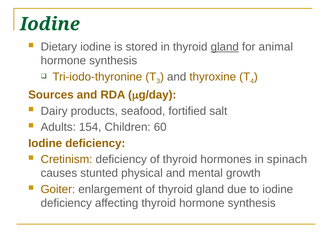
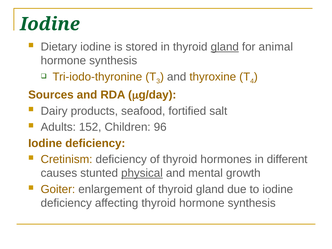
154: 154 -> 152 (90, 127)
60: 60 -> 96 (160, 127)
spinach: spinach -> different (287, 159)
physical underline: none -> present (142, 173)
